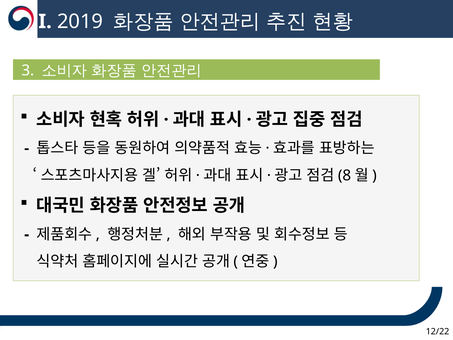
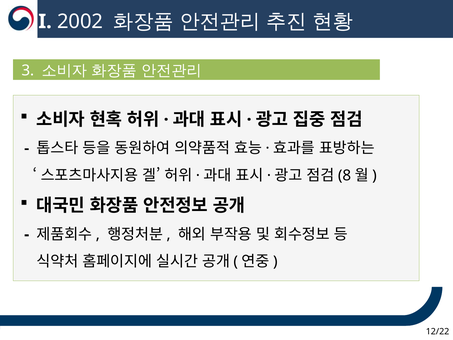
2019: 2019 -> 2002 (80, 21)
